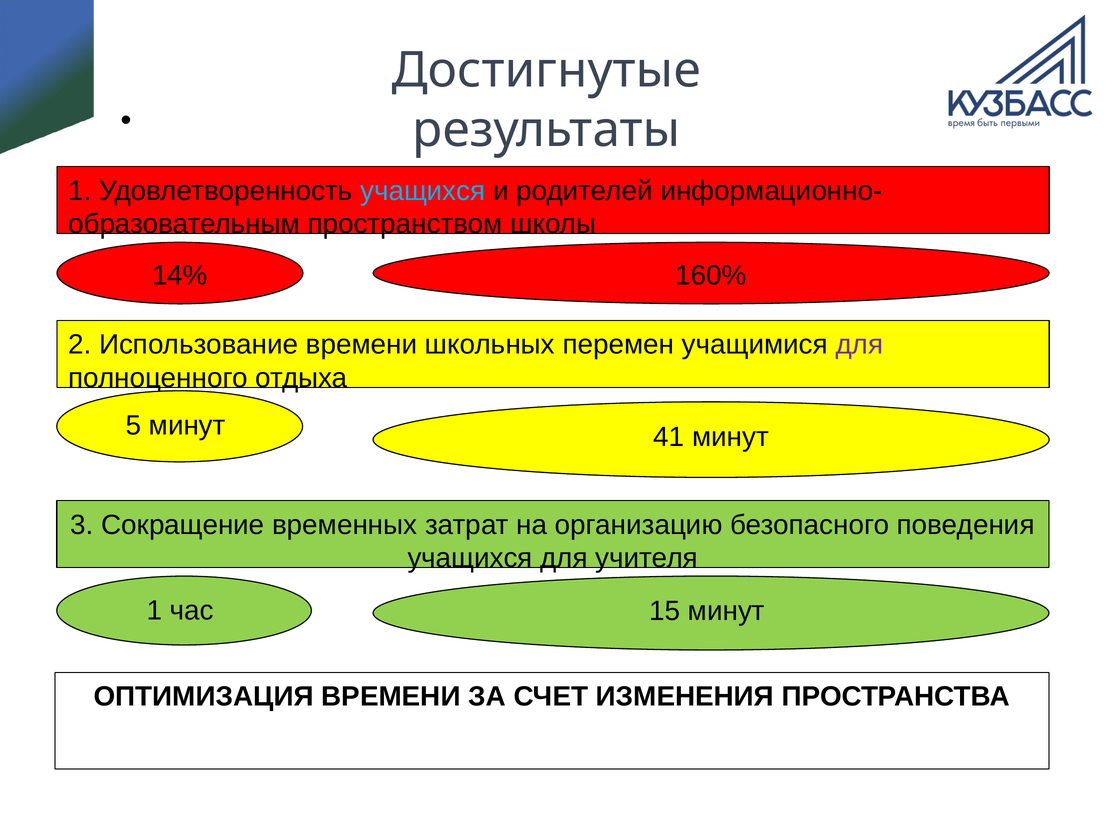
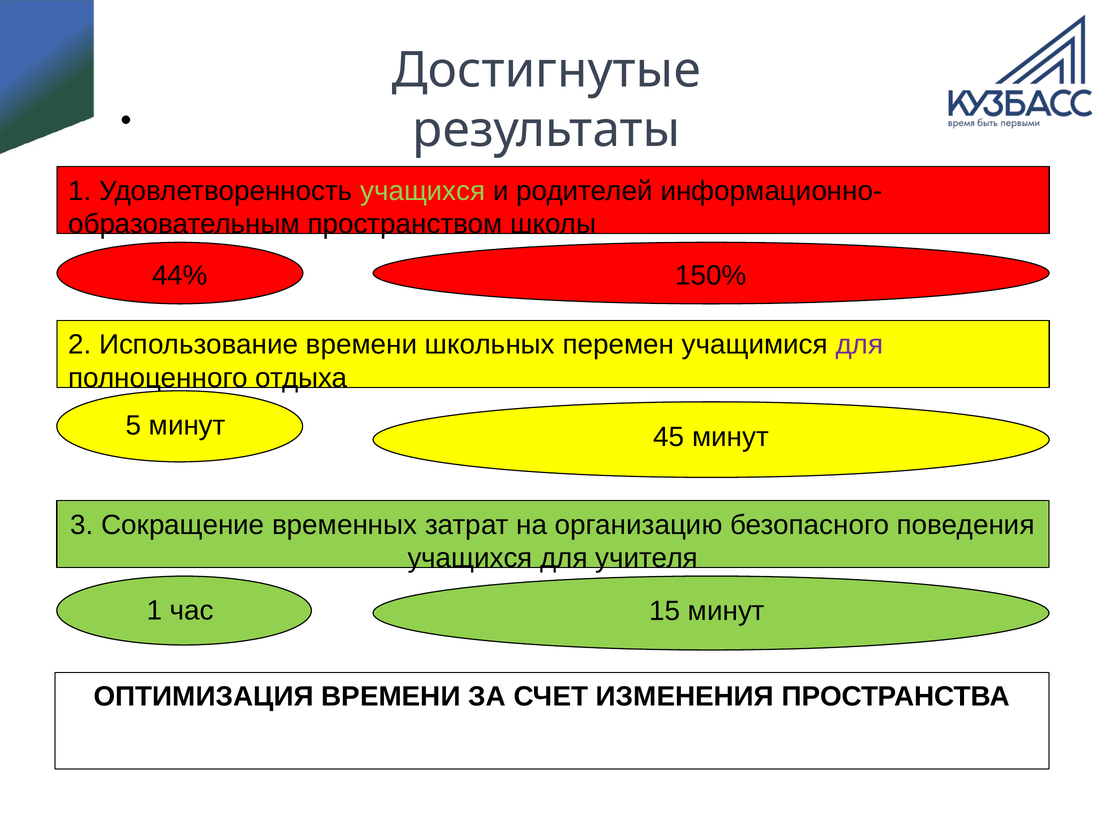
учащихся colour: light blue -> light green (423, 191)
14%: 14% -> 44% (180, 276)
160%: 160% -> 150% (711, 276)
41: 41 -> 45 (669, 437)
